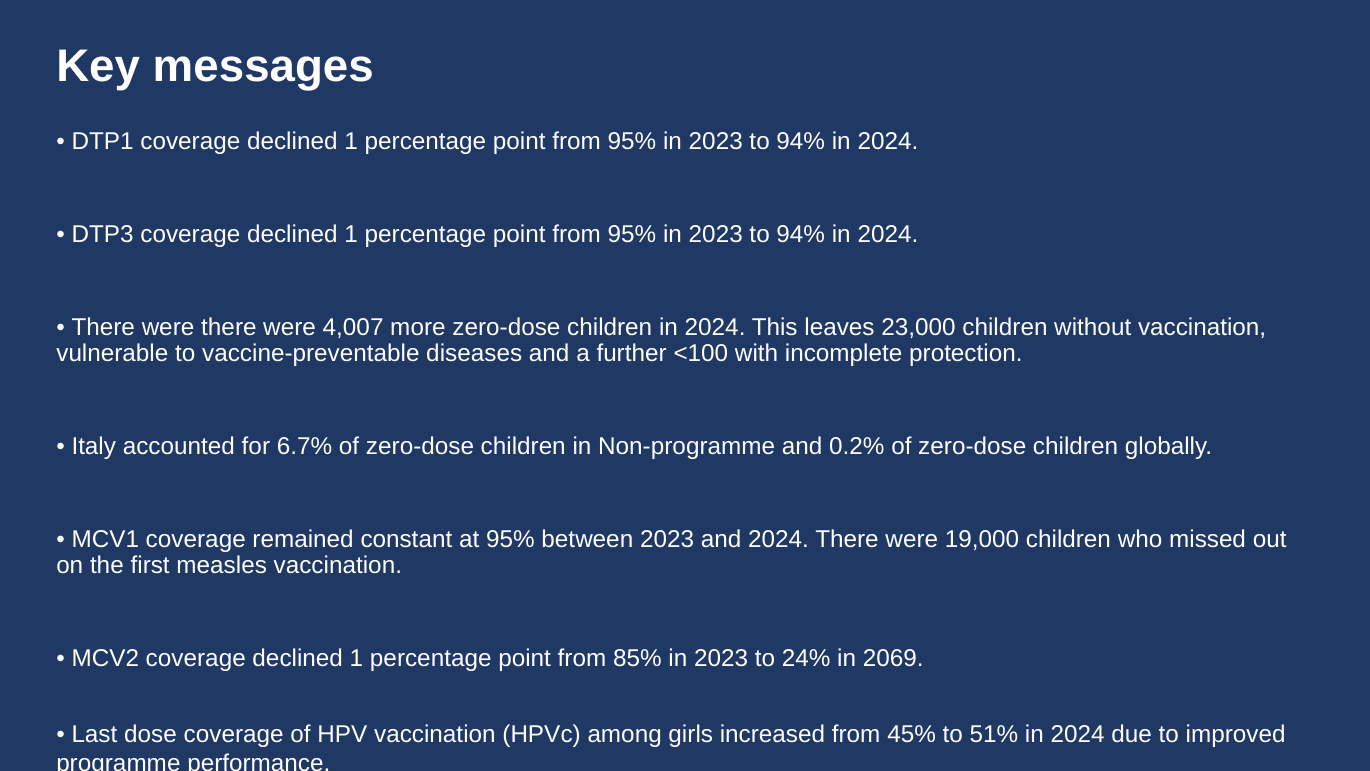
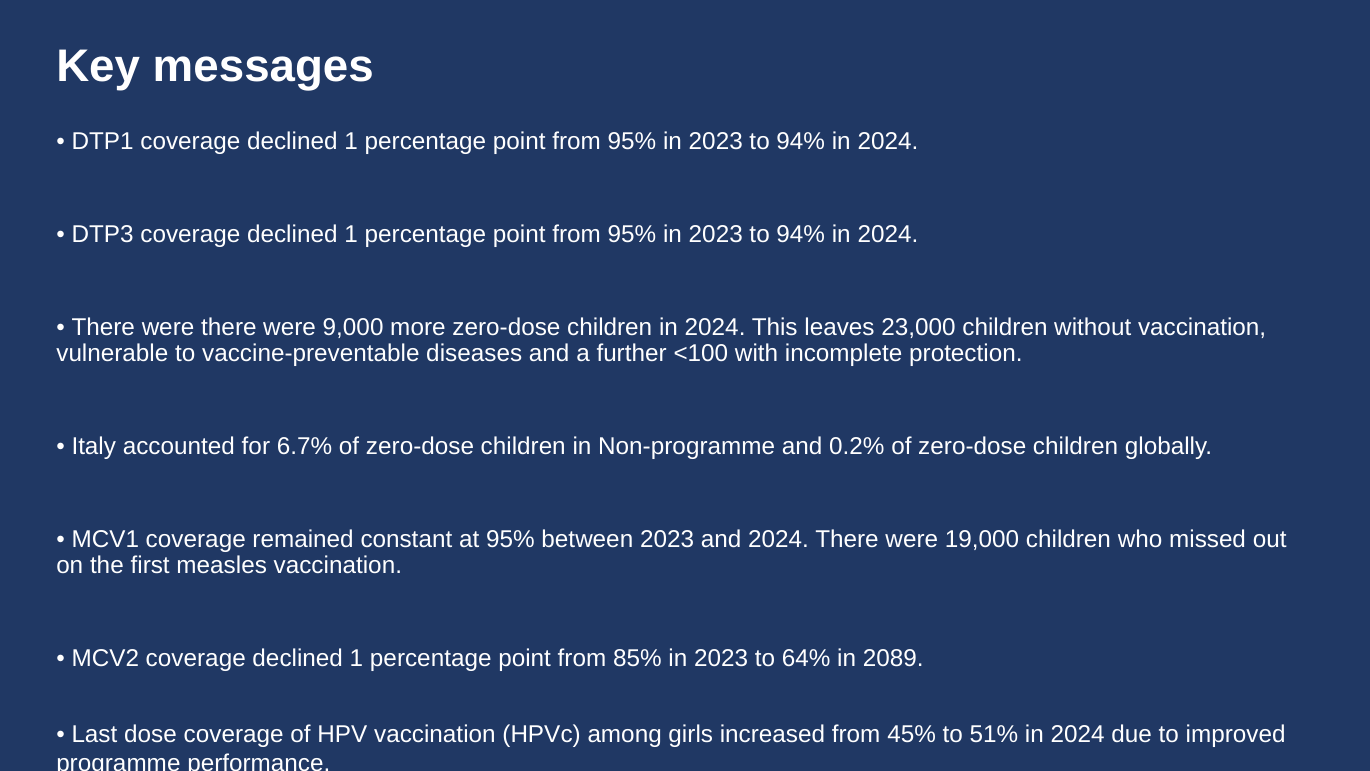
4,007: 4,007 -> 9,000 (353, 327)
24%: 24% -> 64% (806, 658)
2069: 2069 -> 2089 (893, 658)
